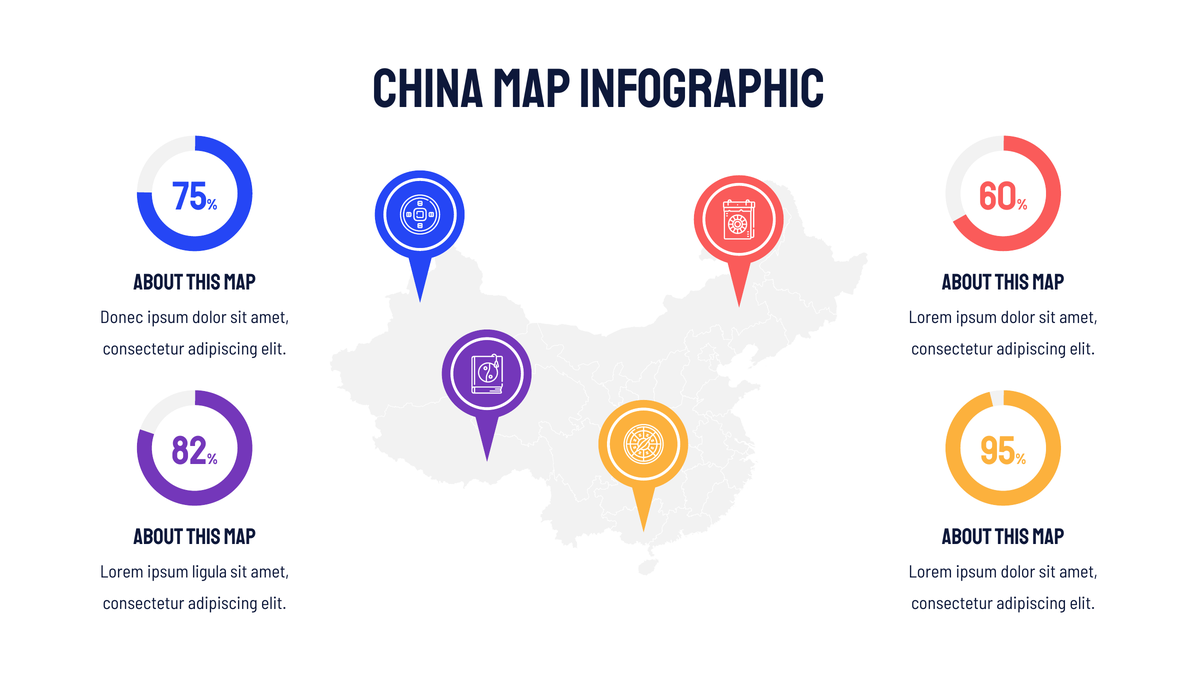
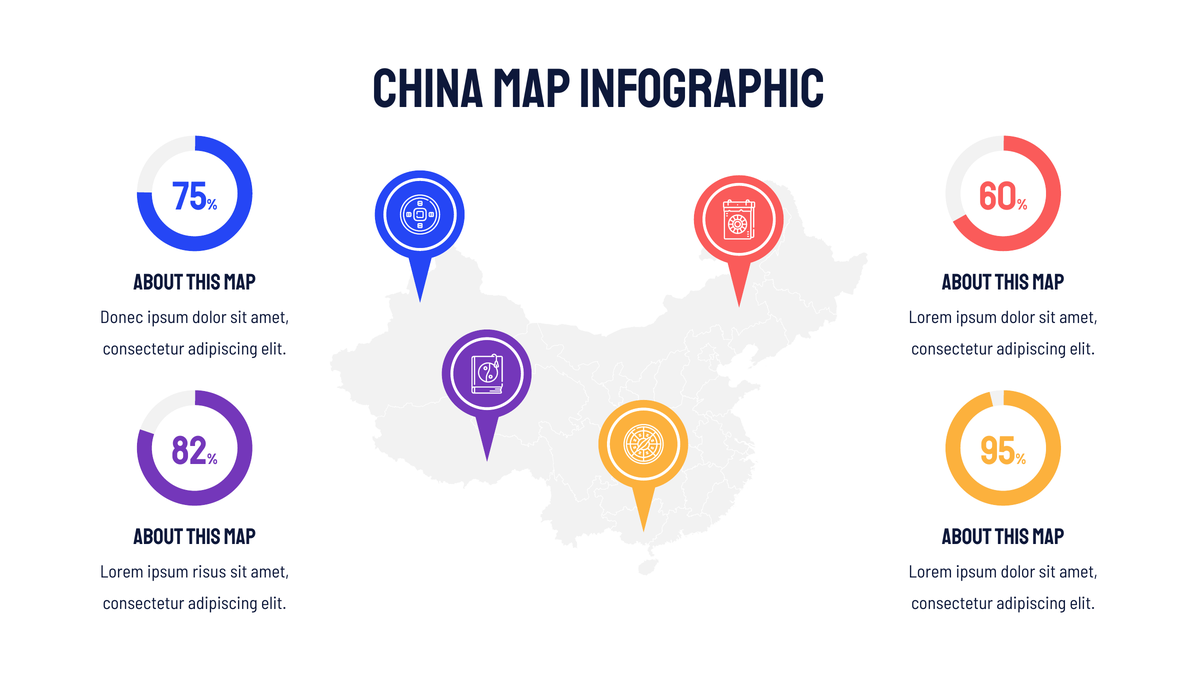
ligula: ligula -> risus (209, 572)
